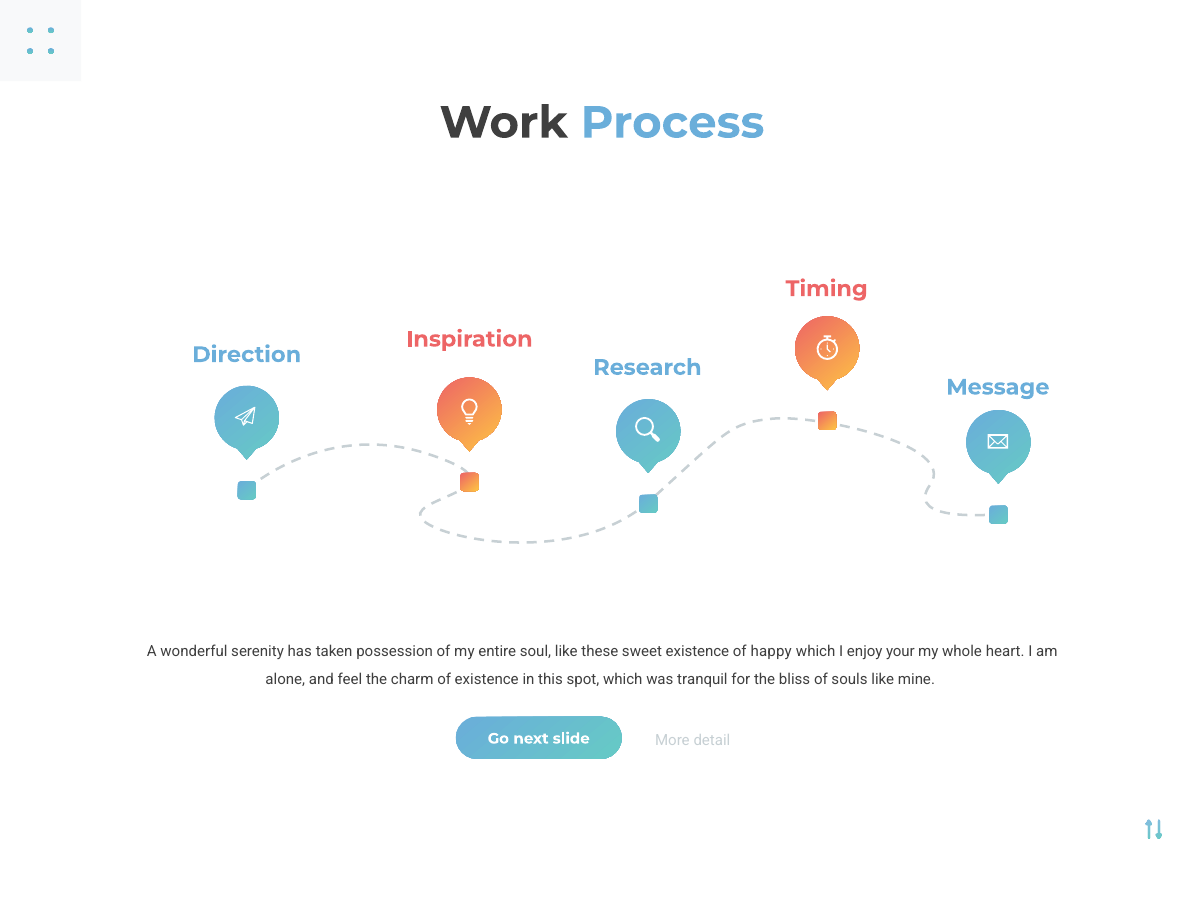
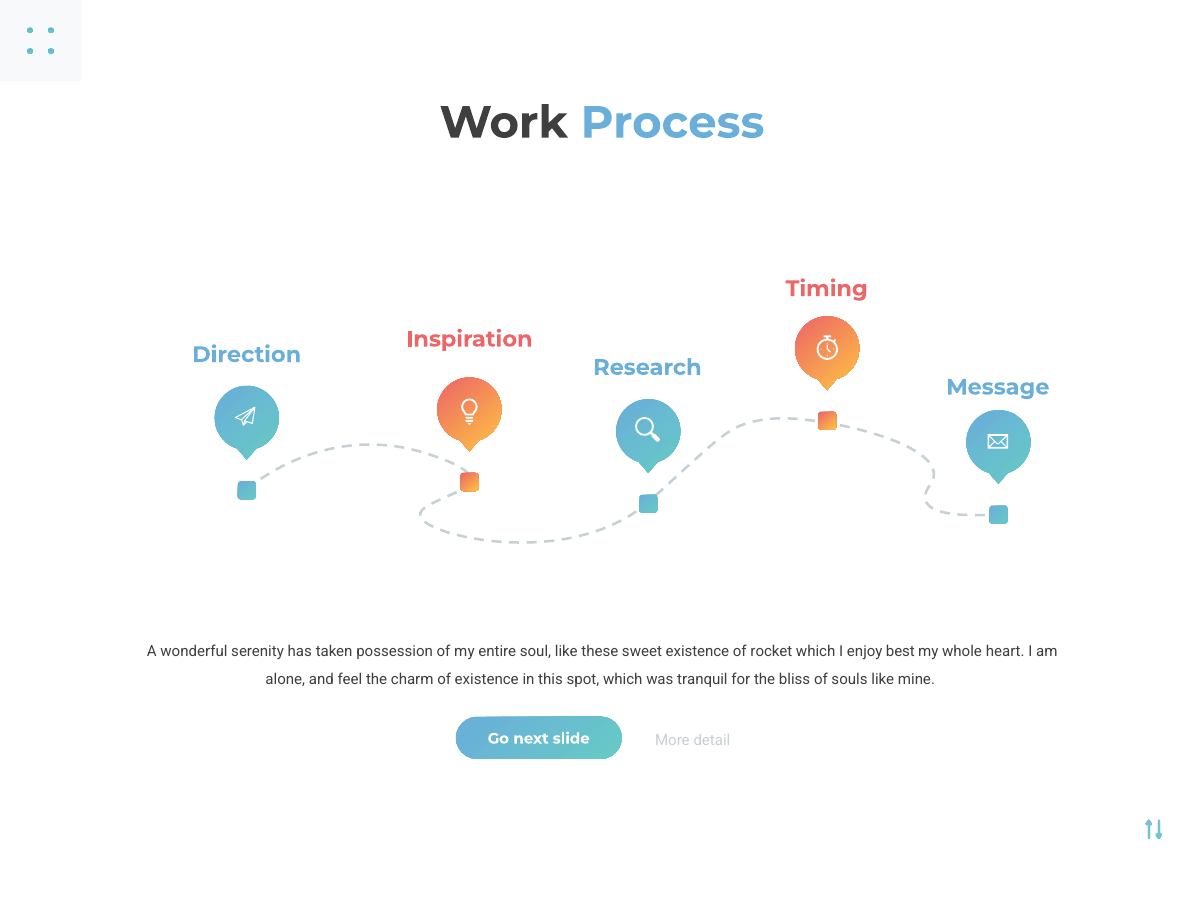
happy: happy -> rocket (771, 652)
your: your -> best (900, 652)
